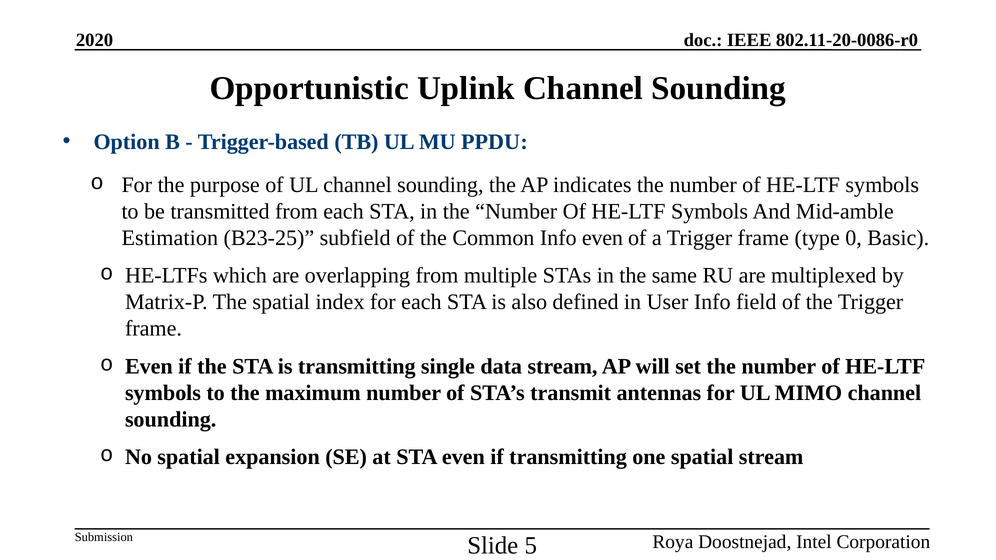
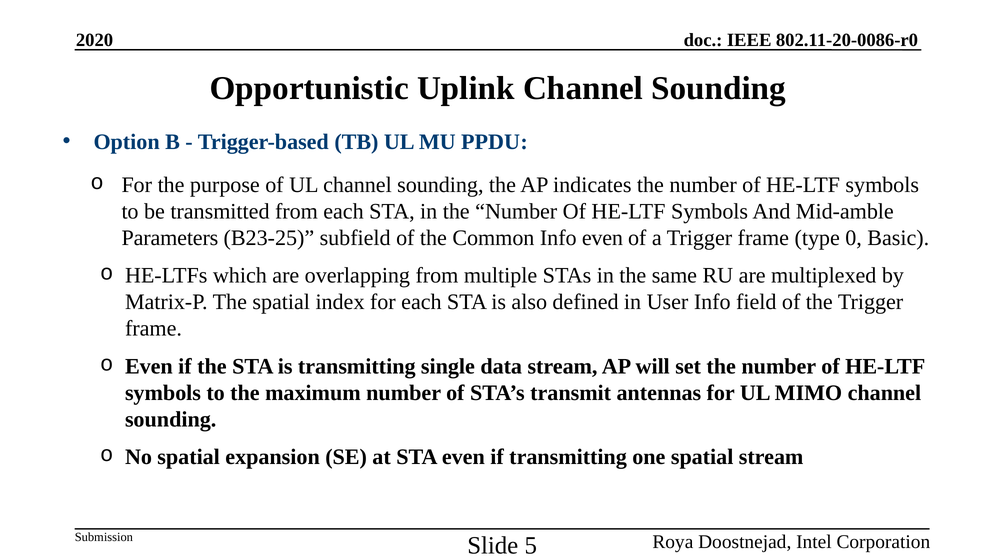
Estimation: Estimation -> Parameters (170, 238)
